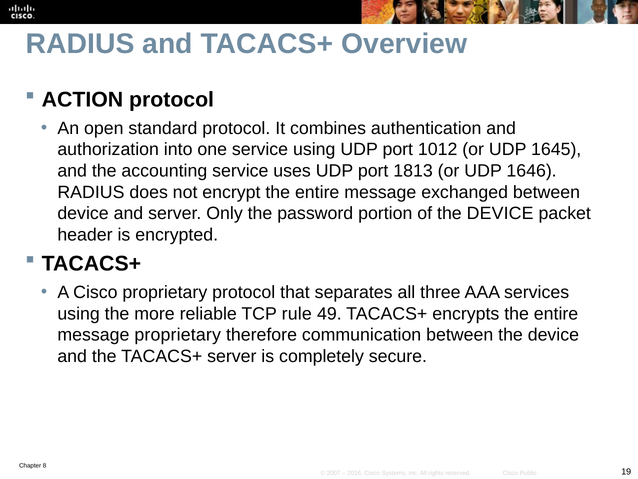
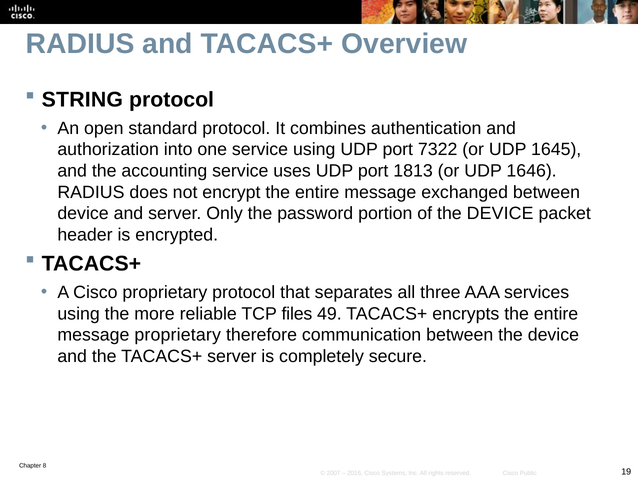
ACTION: ACTION -> STRING (82, 100)
1012: 1012 -> 7322 (438, 149)
rule: rule -> files (297, 313)
